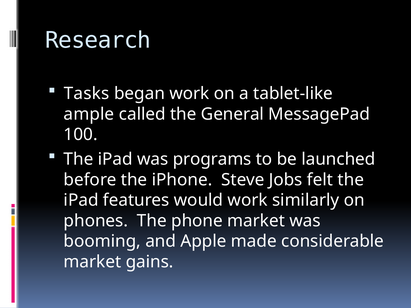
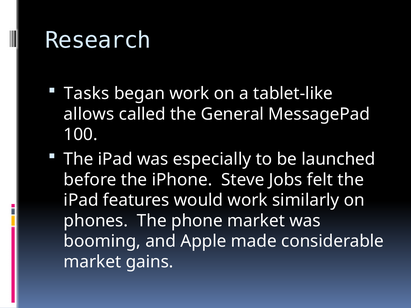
ample: ample -> allows (89, 114)
programs: programs -> especially (212, 159)
